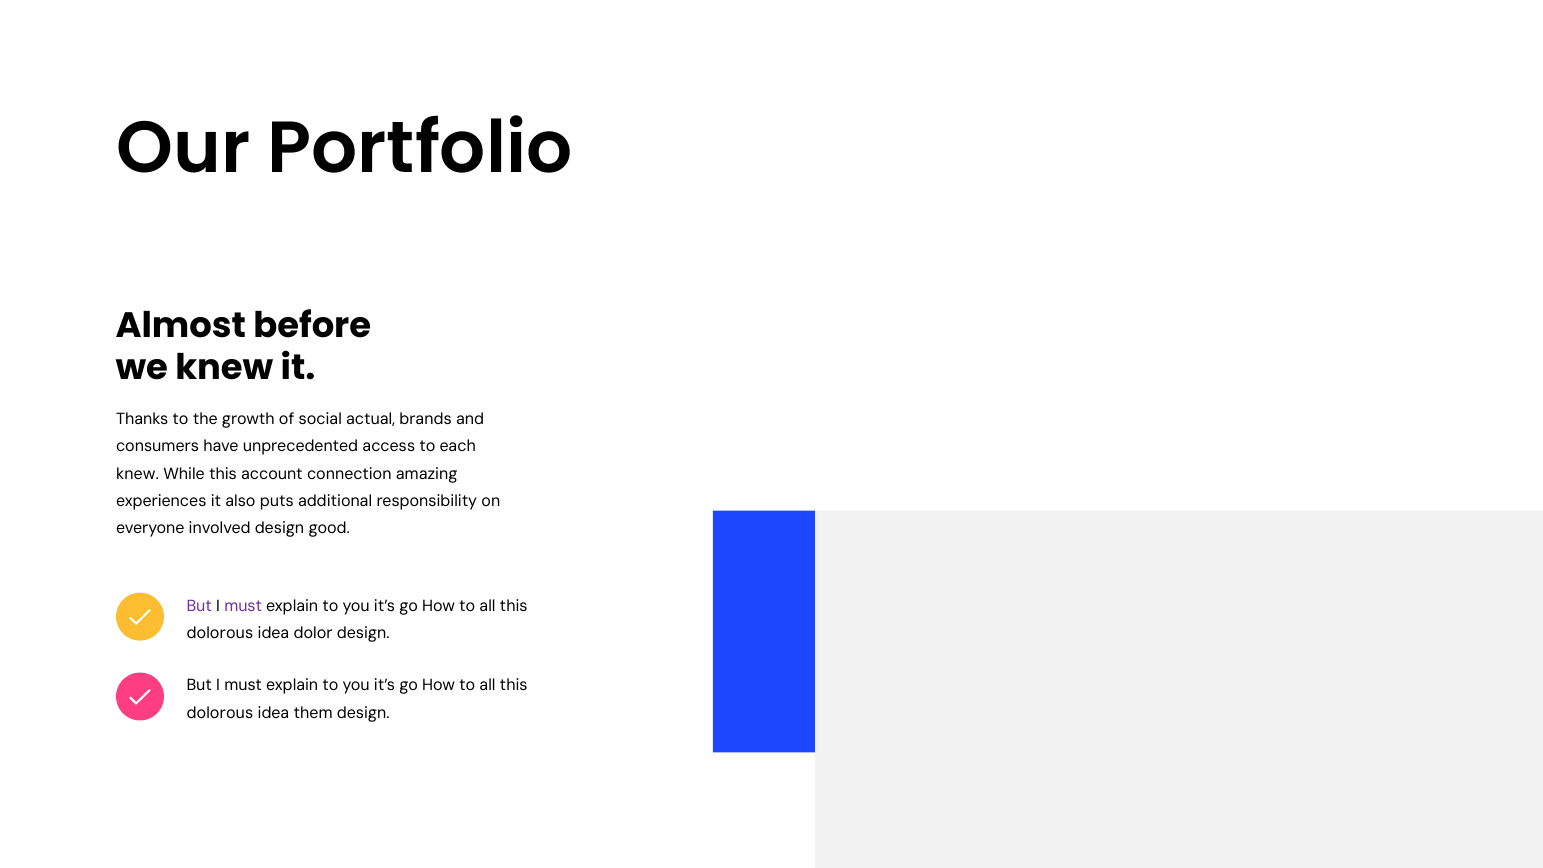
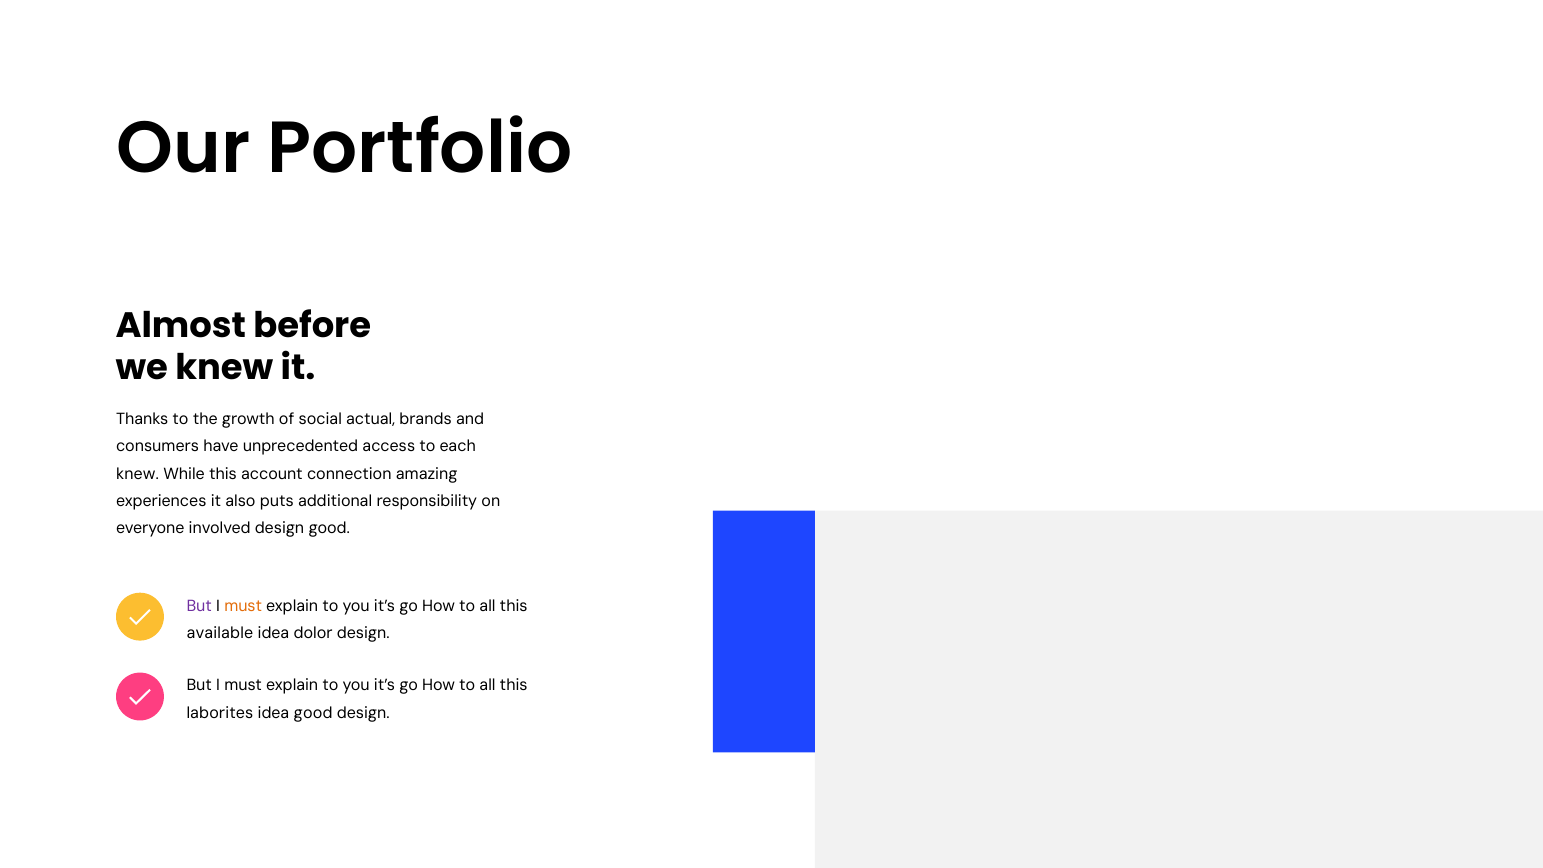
must colour: purple -> orange (243, 606)
dolorous: dolorous -> available (220, 633)
dolorous: dolorous -> laborites (220, 713)
idea them: them -> good (313, 713)
